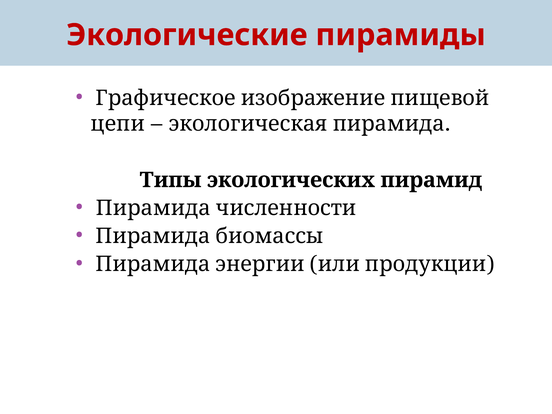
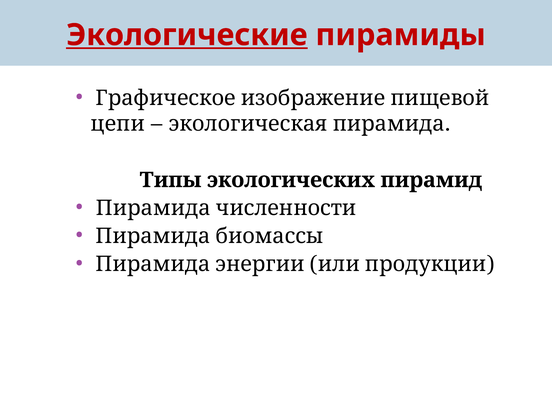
Экологические underline: none -> present (187, 35)
